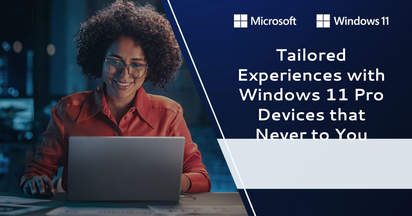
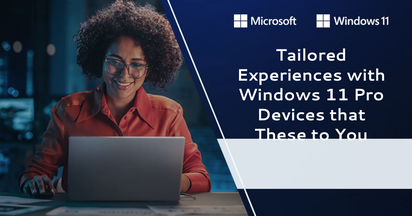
Never: Never -> These (281, 135)
